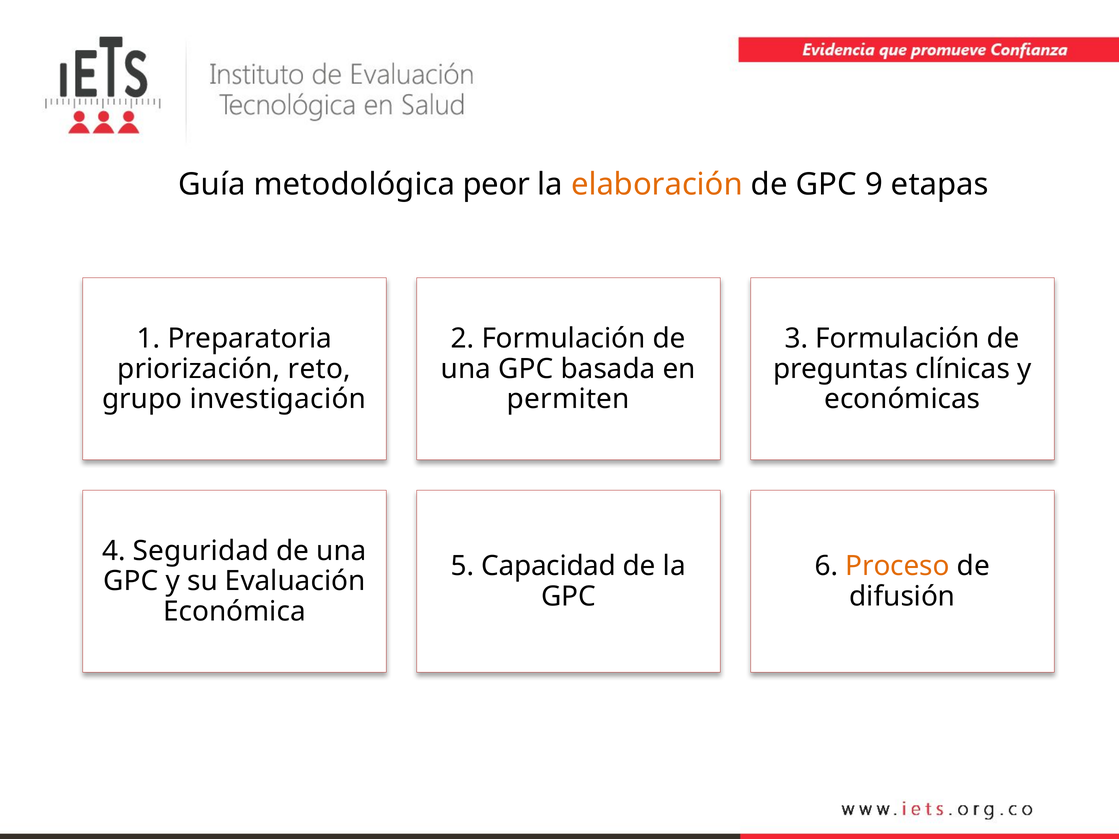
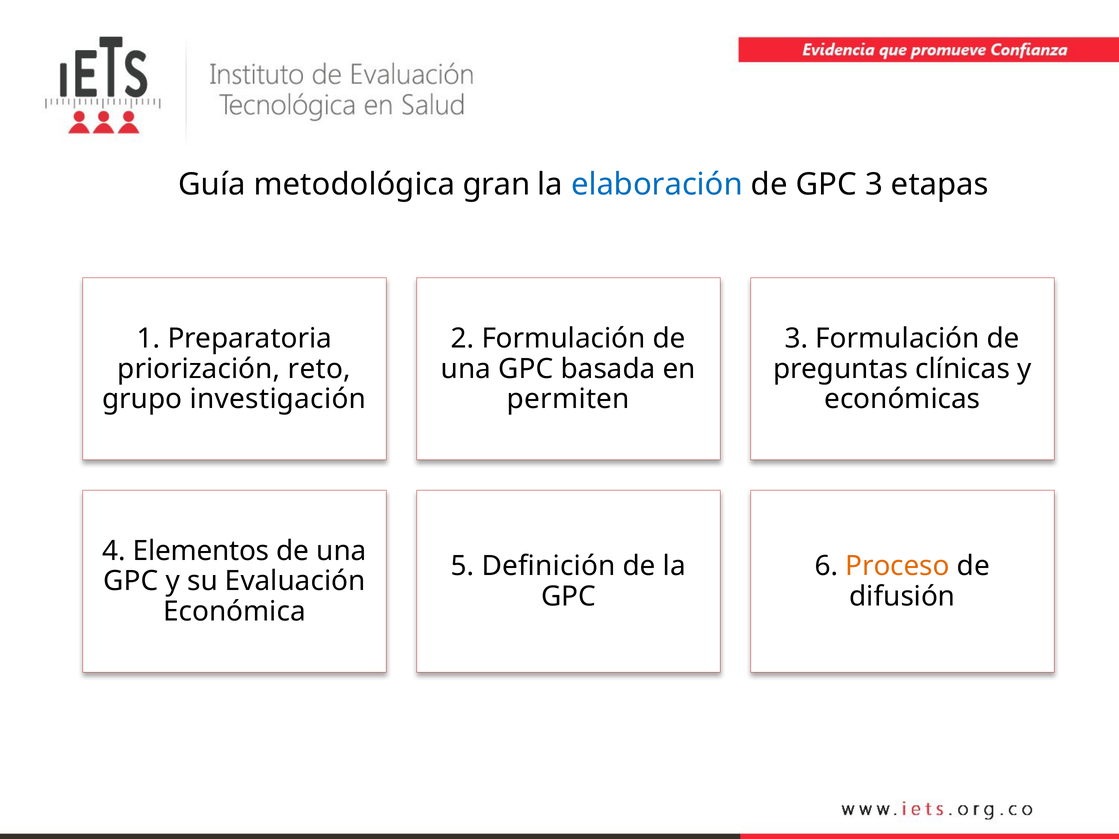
peor: peor -> gran (496, 185)
elaboración colour: orange -> blue (657, 185)
GPC 9: 9 -> 3 (874, 185)
Seguridad: Seguridad -> Elementos (201, 551)
Capacidad: Capacidad -> Definición (548, 566)
